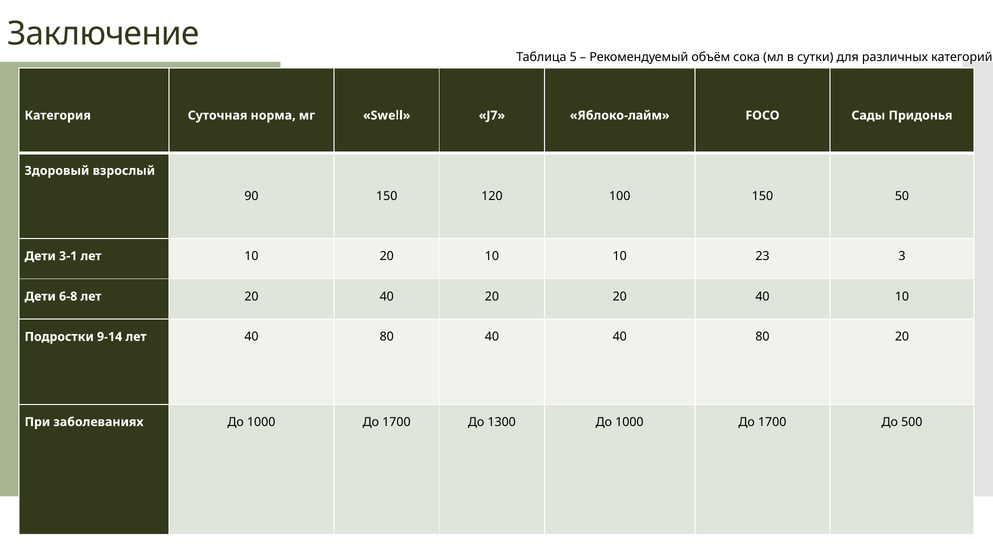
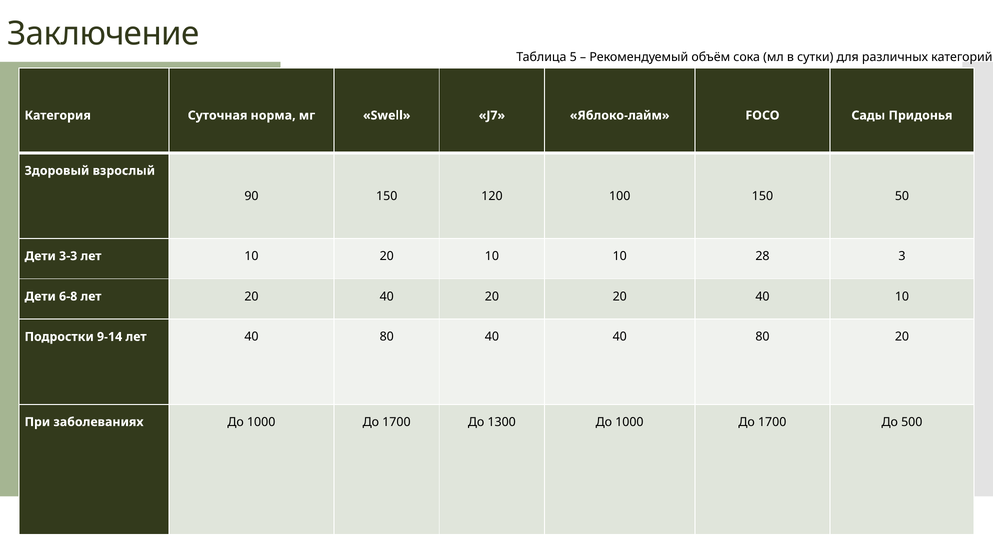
3-1: 3-1 -> 3-3 (68, 256)
23: 23 -> 28 (763, 256)
